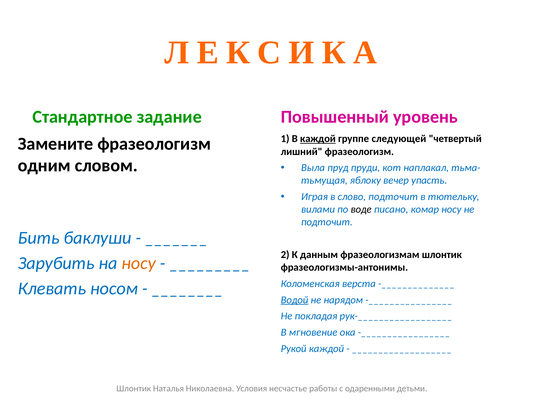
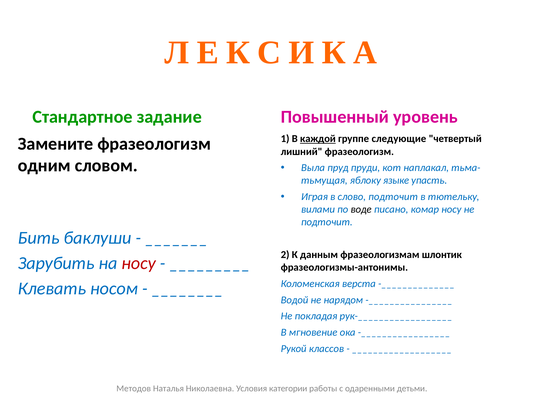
следующей: следующей -> следующие (399, 139)
вечер: вечер -> языке (396, 180)
носу colour: orange -> red (139, 263)
Водой underline: present -> none (295, 300)
Рукой каждой: каждой -> классов (326, 348)
Шлонтик: Шлонтик -> Методов (134, 388)
несчастье: несчастье -> категории (288, 388)
